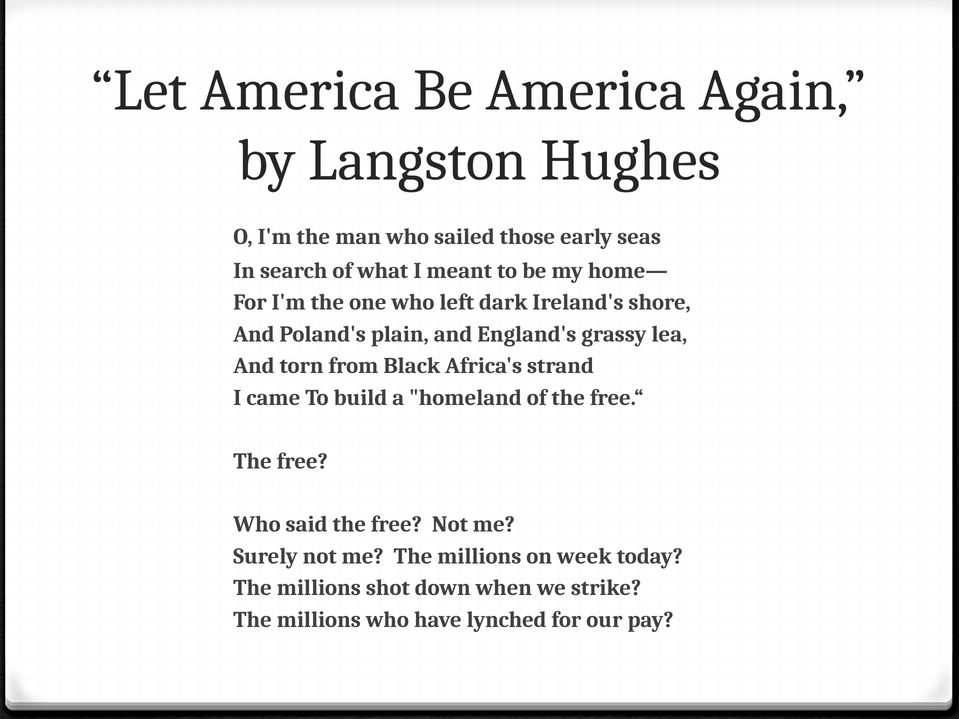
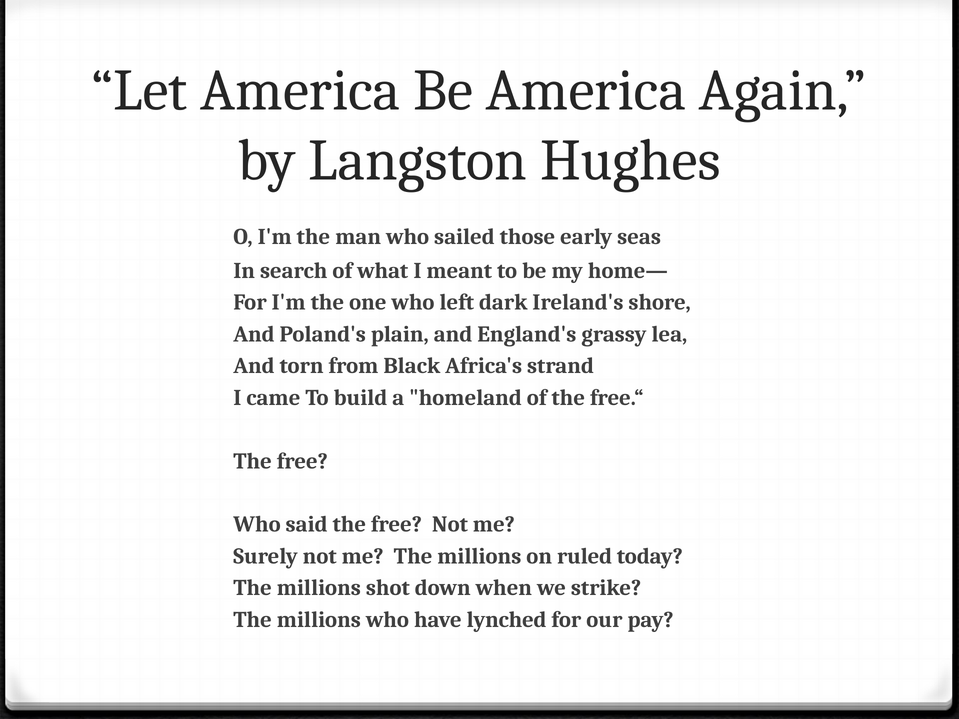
week: week -> ruled (585, 556)
